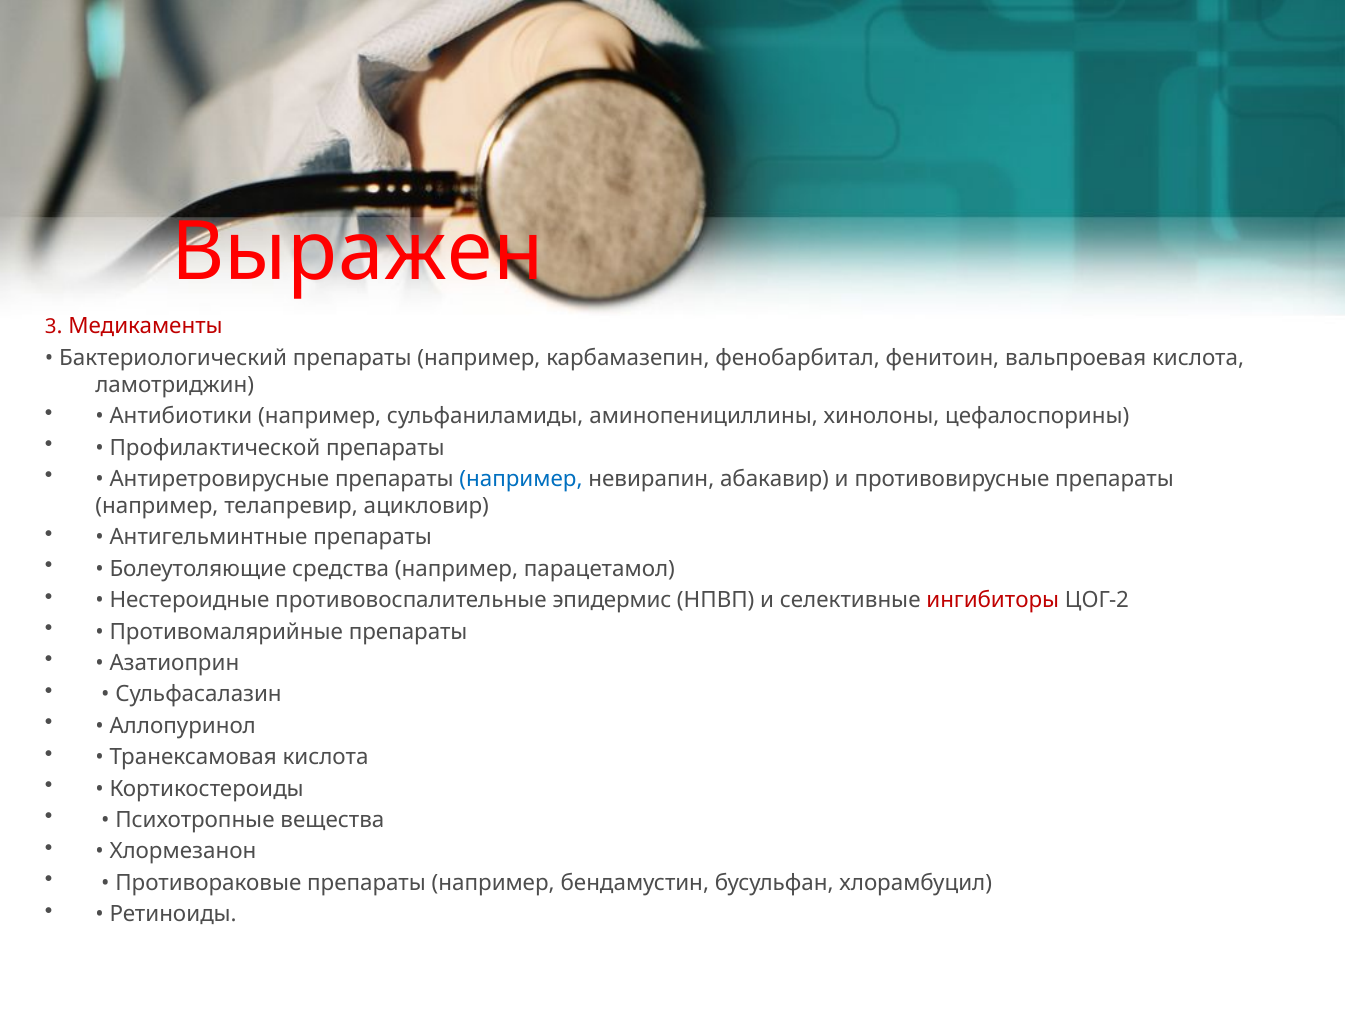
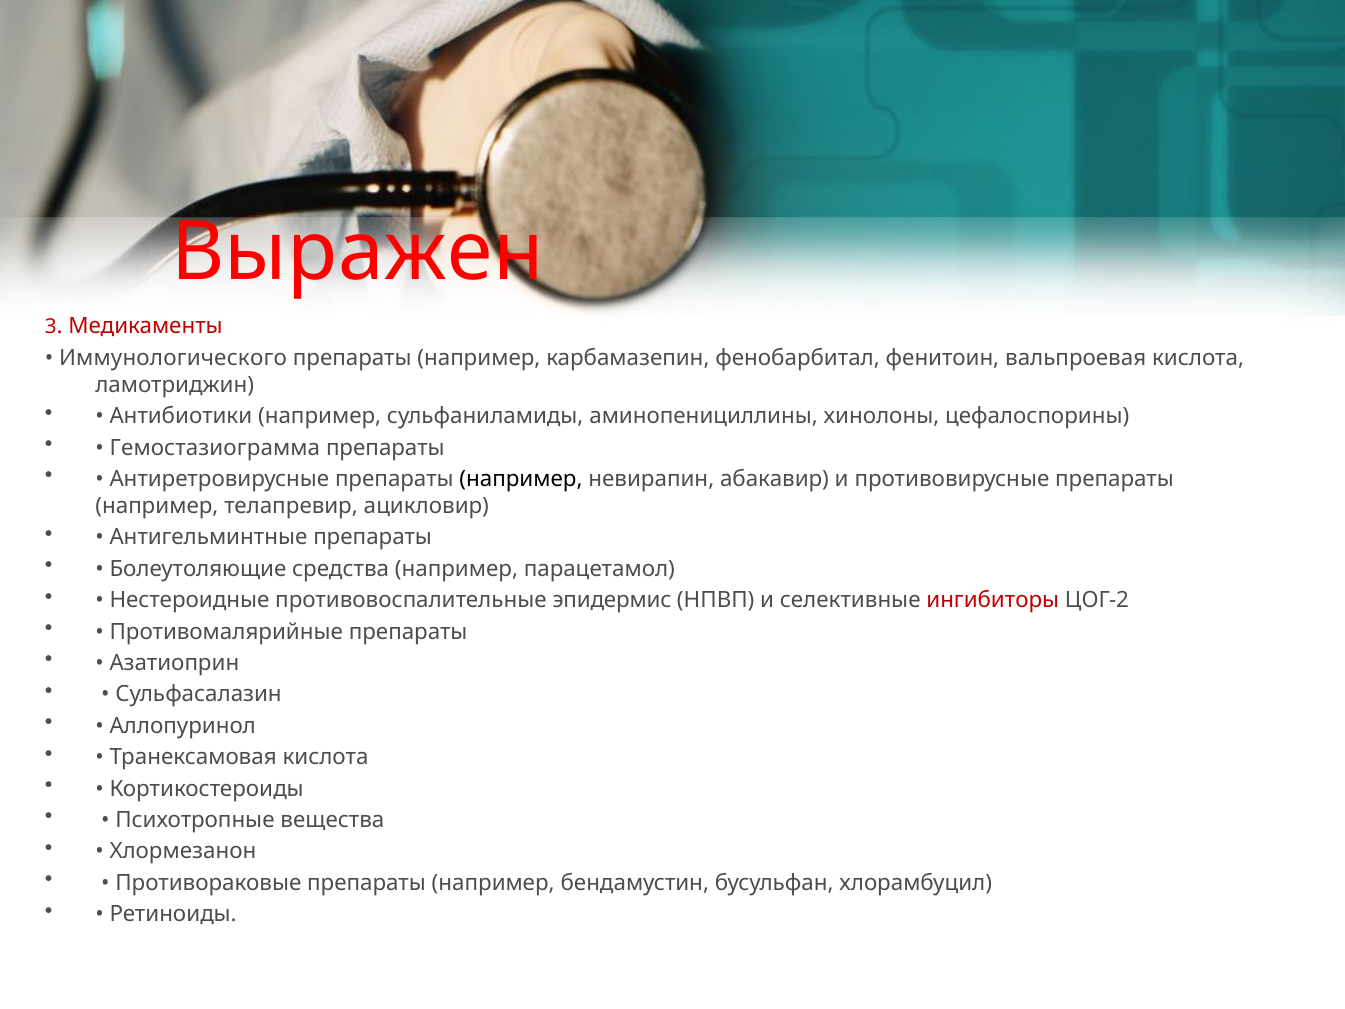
Бактериологический: Бактериологический -> Иммунологического (173, 358)
Профилактической: Профилактической -> Гемостазиограмма (215, 448)
например colour: blue -> black (521, 479)
